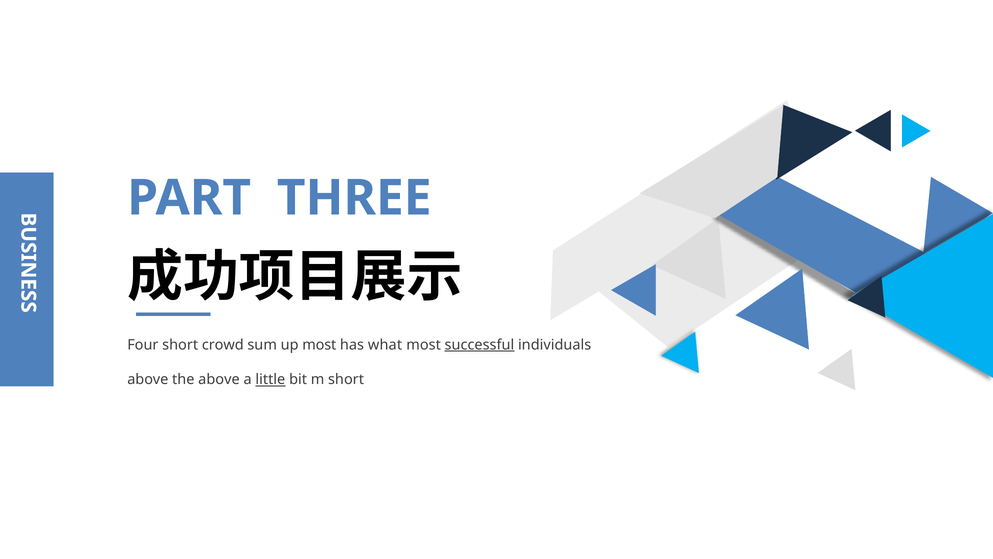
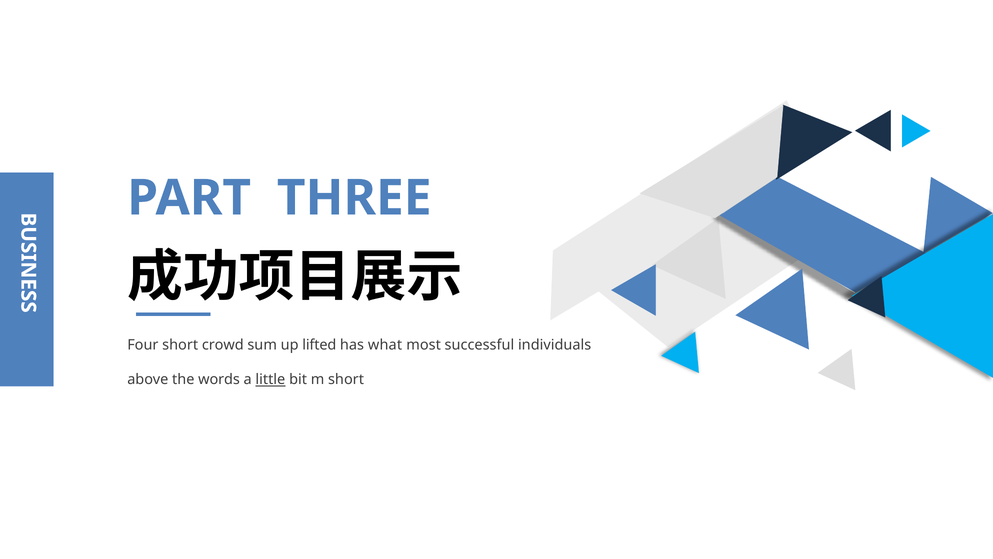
up most: most -> lifted (319, 345)
successful underline: present -> none (479, 345)
the above: above -> words (219, 379)
